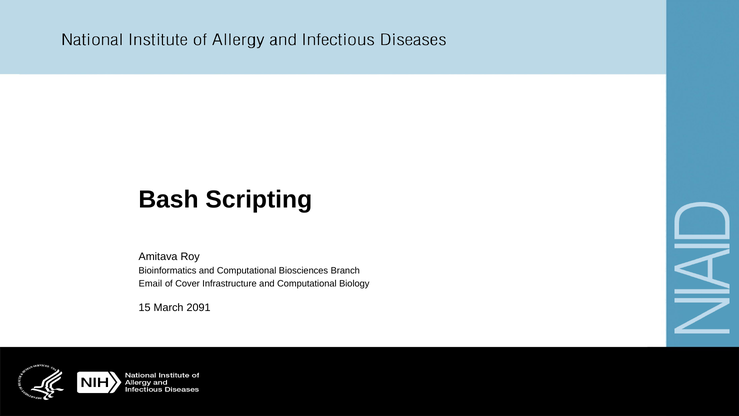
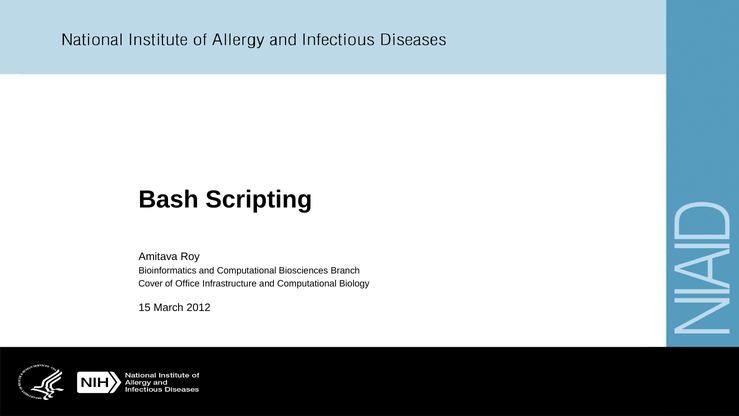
Email: Email -> Cover (151, 283)
Cover: Cover -> Office (187, 283)
2091: 2091 -> 2012 (199, 307)
